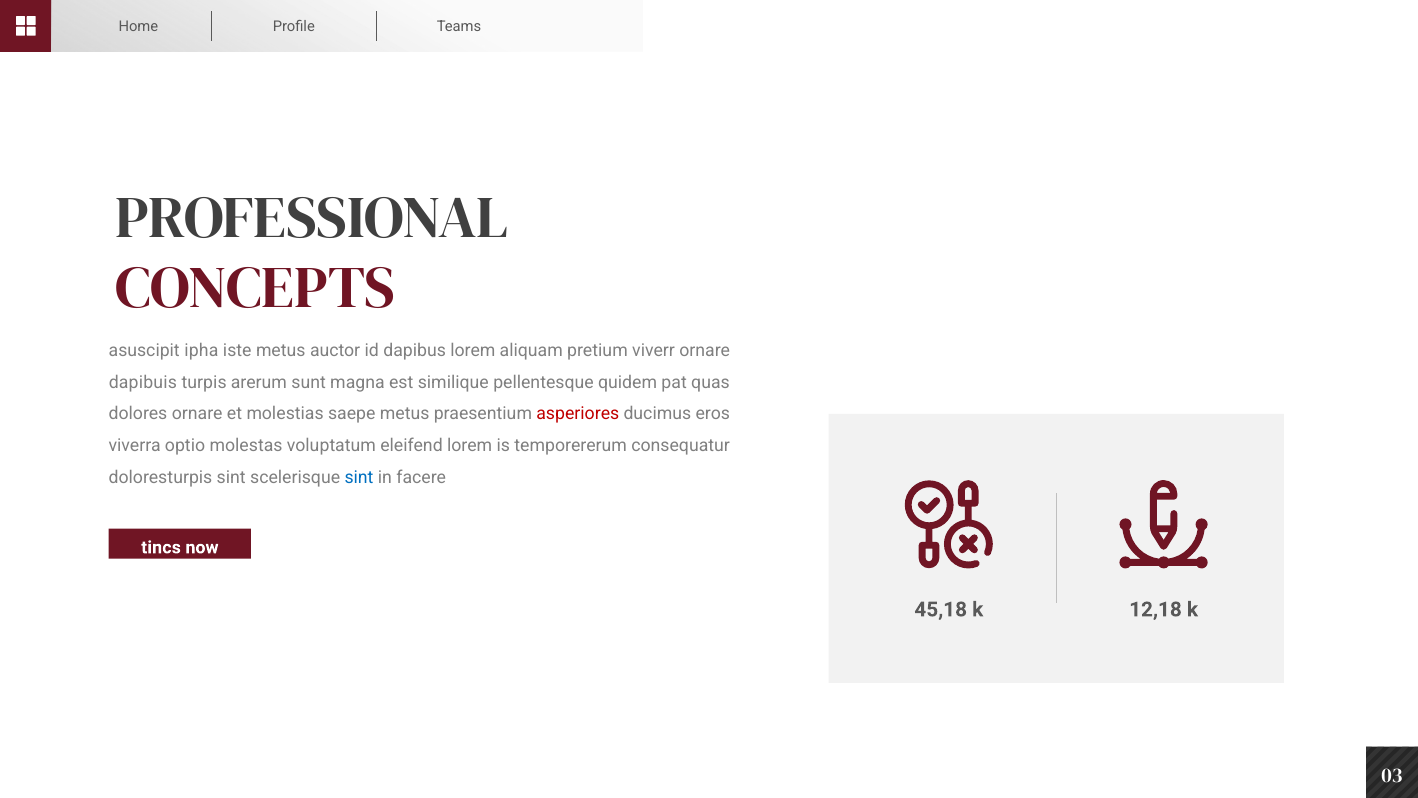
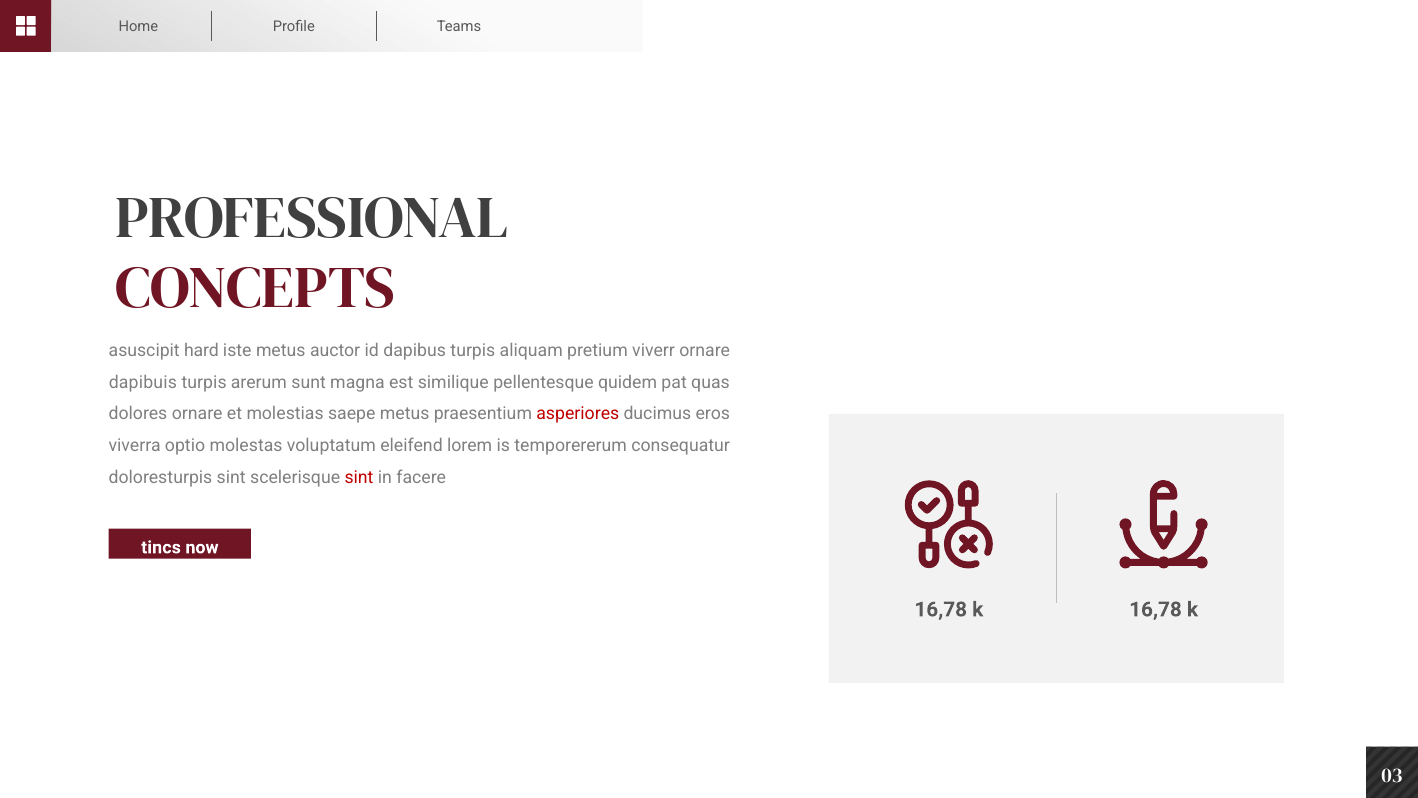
ipha: ipha -> hard (202, 350)
dapibus lorem: lorem -> turpis (473, 350)
sint colour: blue -> red (359, 478)
45,18: 45,18 -> 16,78 (941, 609)
k 12,18: 12,18 -> 16,78 (1155, 609)
